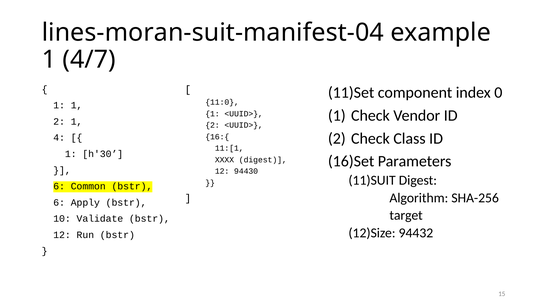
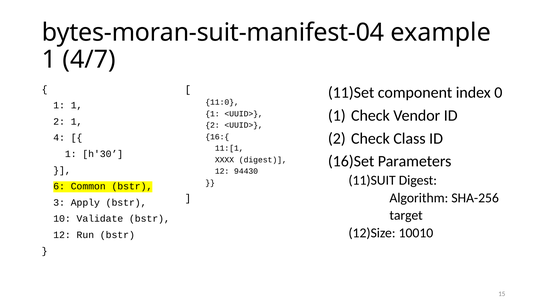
lines-moran-suit-manifest-04: lines-moran-suit-manifest-04 -> bytes-moran-suit-manifest-04 (213, 32)
6: 6 -> 3 (59, 202)
94432: 94432 -> 10010 (416, 233)
